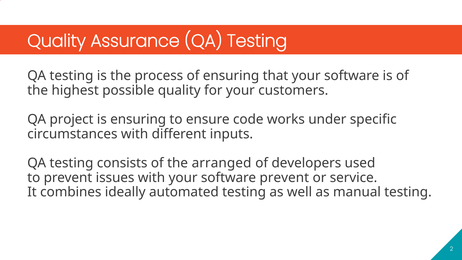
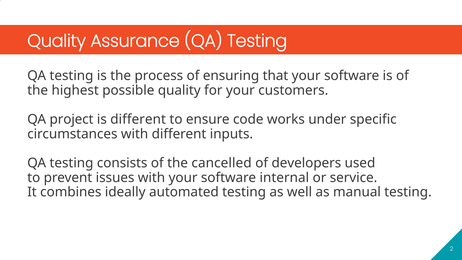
is ensuring: ensuring -> different (138, 119)
arranged: arranged -> cancelled (222, 163)
software prevent: prevent -> internal (284, 177)
